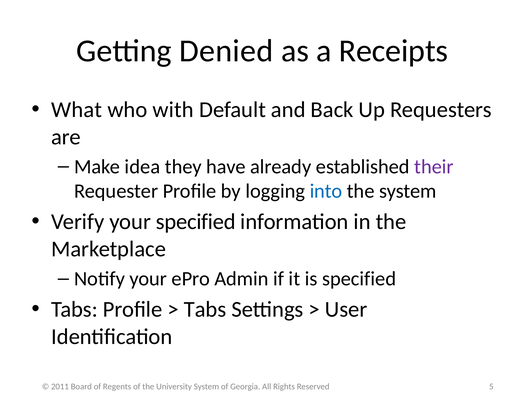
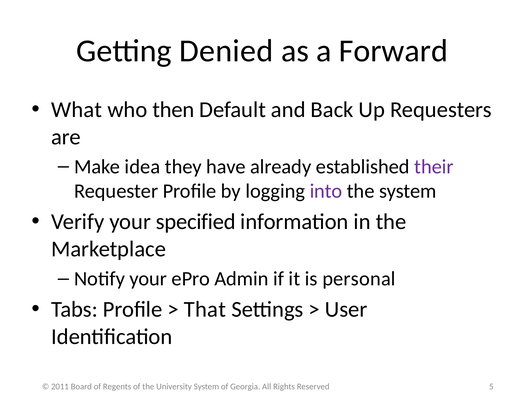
Receipts: Receipts -> Forward (393, 51)
with: with -> then (173, 110)
into colour: blue -> purple (326, 191)
is specified: specified -> personal (359, 279)
Tabs: Tabs -> That (205, 309)
